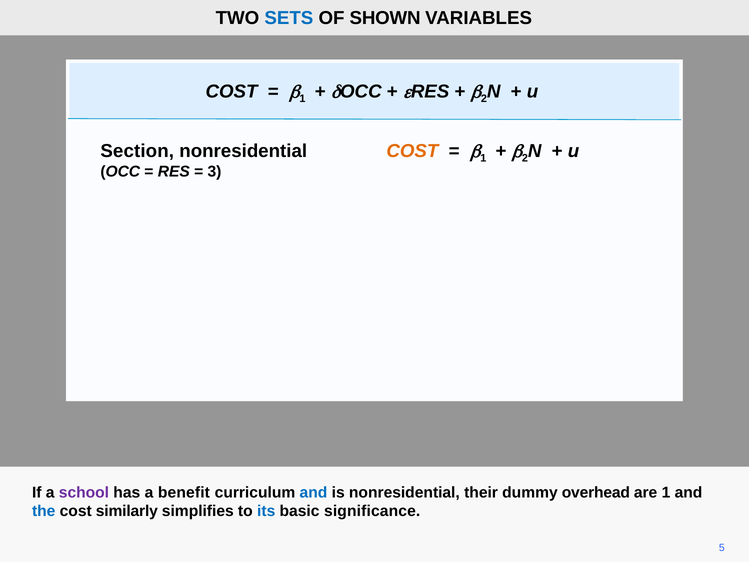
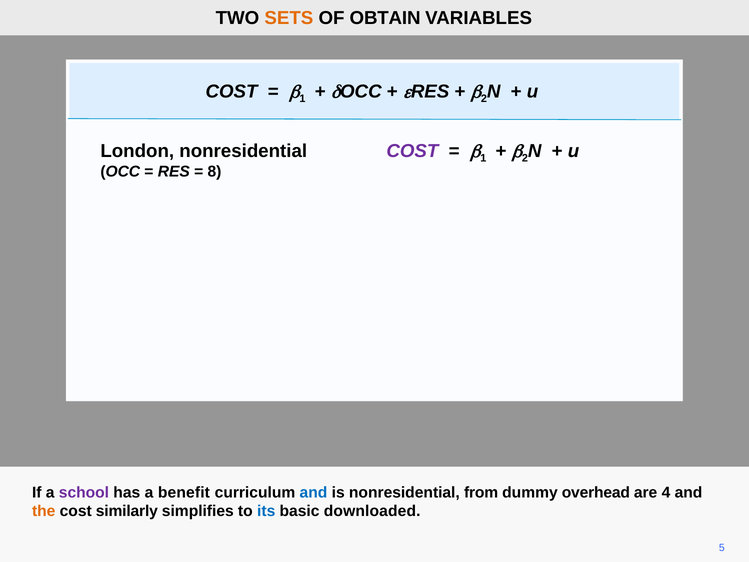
SETS colour: blue -> orange (289, 18)
SHOWN: SHOWN -> OBTAIN (385, 18)
Section: Section -> London (137, 151)
COST colour: orange -> purple (412, 151)
3: 3 -> 8 (215, 171)
their: their -> from (481, 492)
are 1: 1 -> 4 (666, 492)
the colour: blue -> orange (44, 511)
significance: significance -> downloaded (372, 511)
